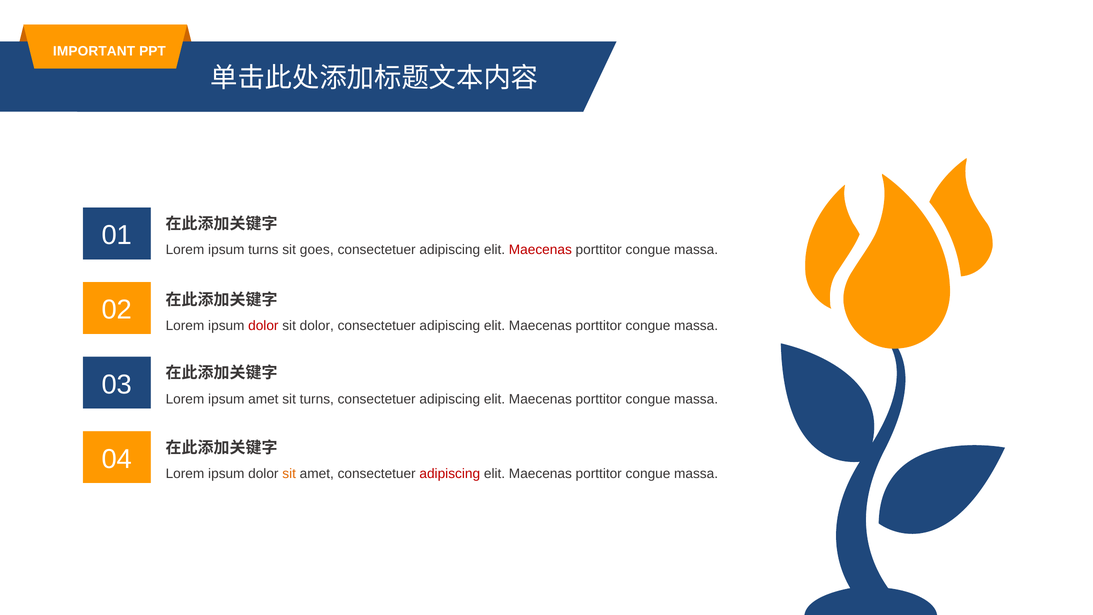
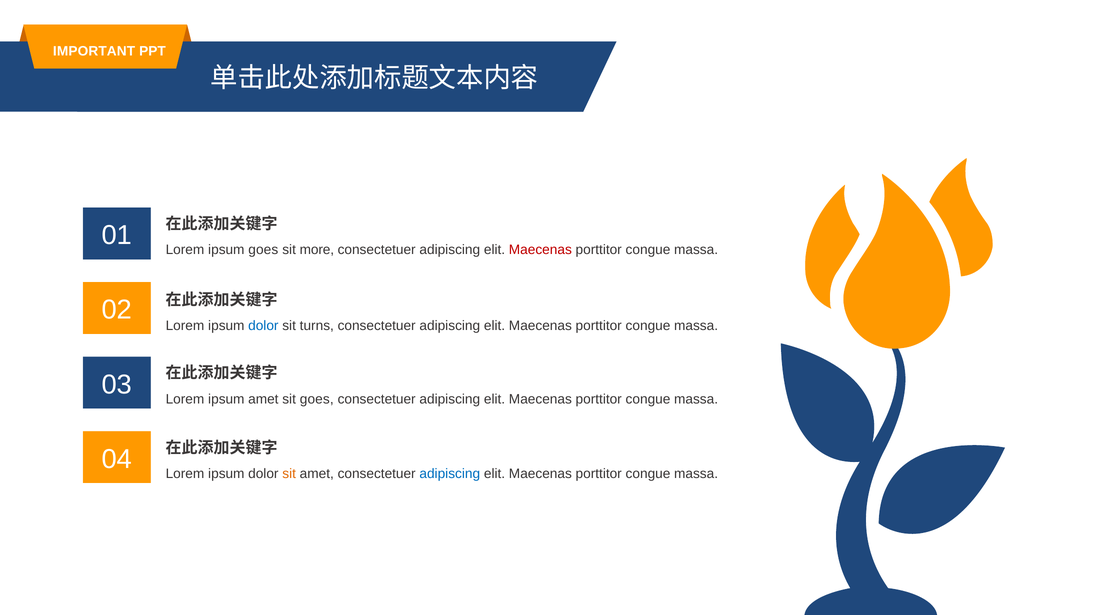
ipsum turns: turns -> goes (263, 250)
goes: goes -> more (317, 250)
dolor colour: red -> blue (263, 326)
sit dolor: dolor -> turns (317, 326)
sit turns: turns -> goes (317, 399)
adipiscing colour: red -> blue (450, 473)
